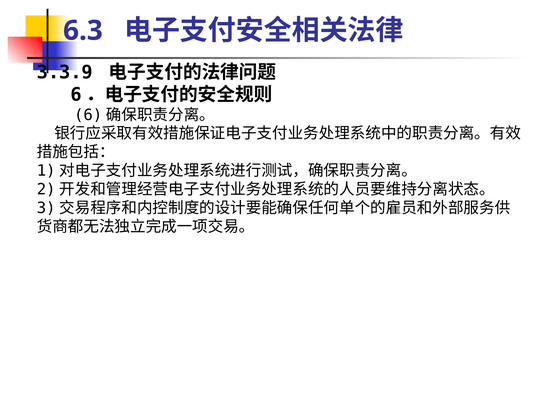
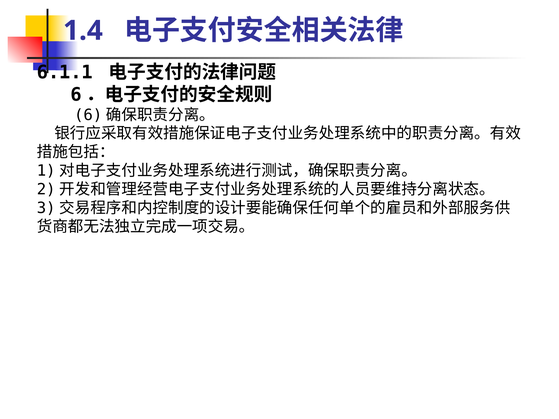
6.3: 6.3 -> 1.4 (83, 31)
3.3.9: 3.3.9 -> 6.1.1 (65, 72)
